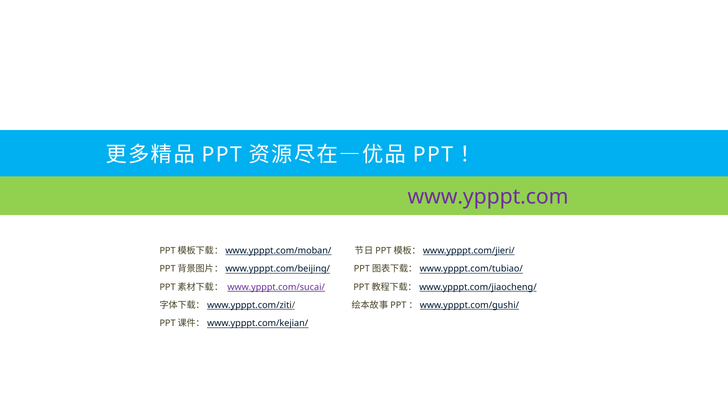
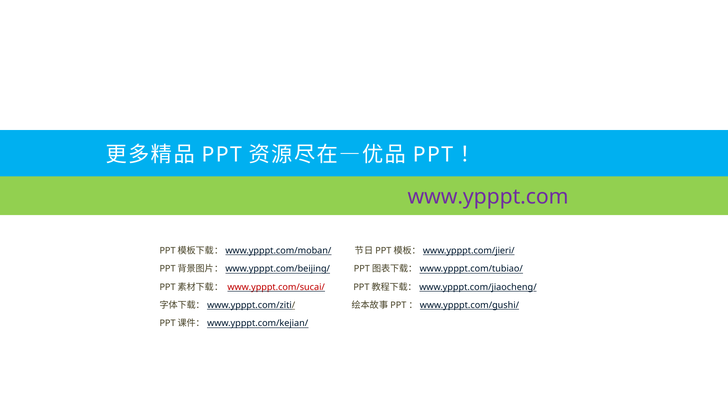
www.ypppt.com/sucai/ colour: purple -> red (276, 287)
